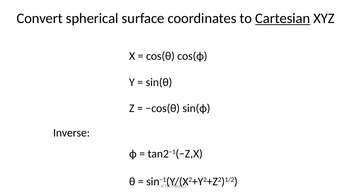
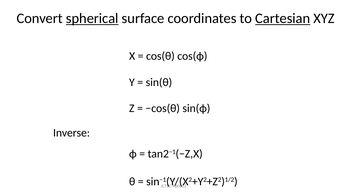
spherical underline: none -> present (92, 18)
